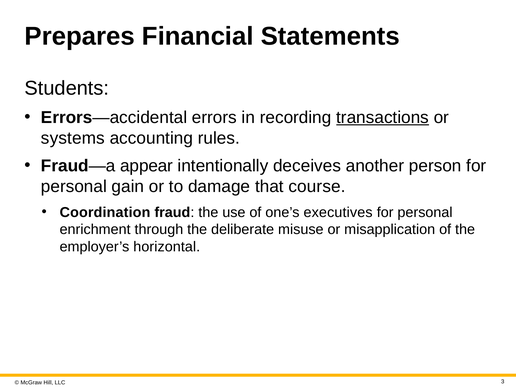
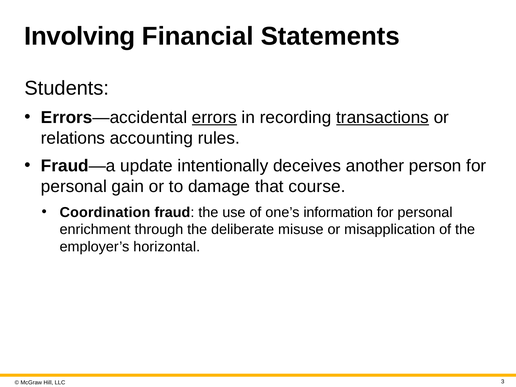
Prepares: Prepares -> Involving (80, 36)
errors underline: none -> present (214, 117)
systems: systems -> relations (73, 138)
appear: appear -> update (147, 166)
executives: executives -> information (338, 212)
